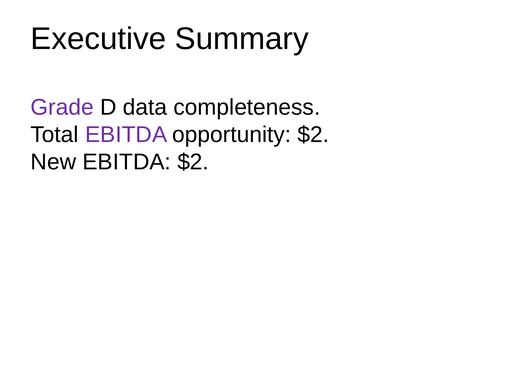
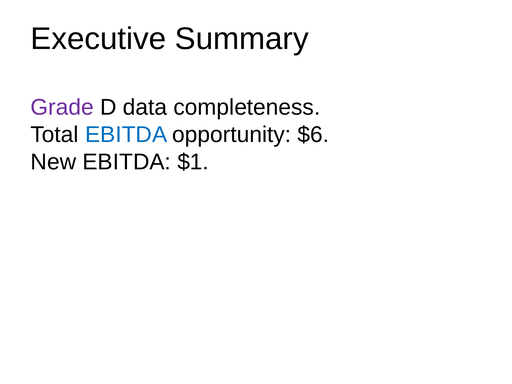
EBITDA colour: purple -> blue (126, 135)
opportunity $2: $2 -> $6 (313, 135)
EBITDA $2: $2 -> $1 (193, 162)
